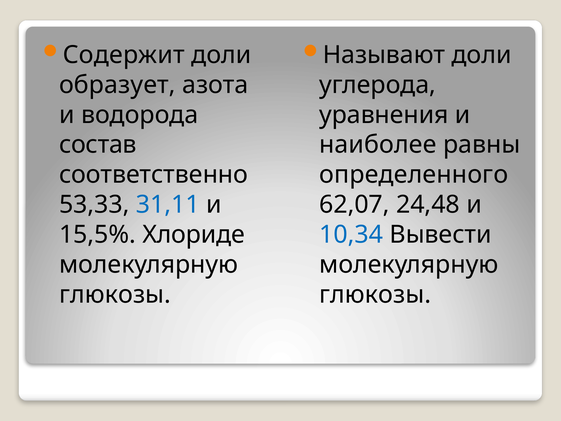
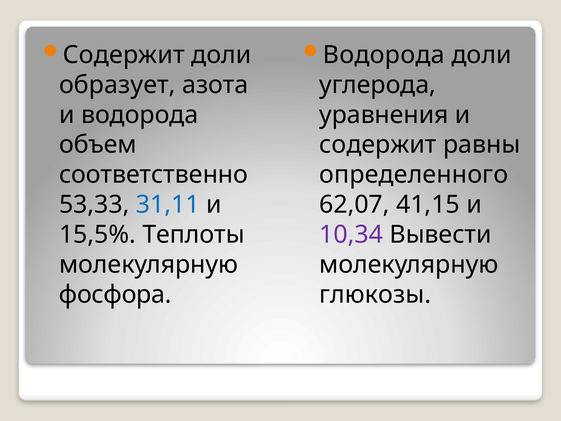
Называют: Называют -> Водорода (384, 55)
состав: состав -> объем (98, 145)
наиболее: наиболее -> содержит (378, 145)
24,48: 24,48 -> 41,15 (428, 204)
Хлориде: Хлориде -> Теплоты (194, 234)
10,34 colour: blue -> purple (351, 234)
глюкозы: глюкозы -> фосфора (115, 294)
